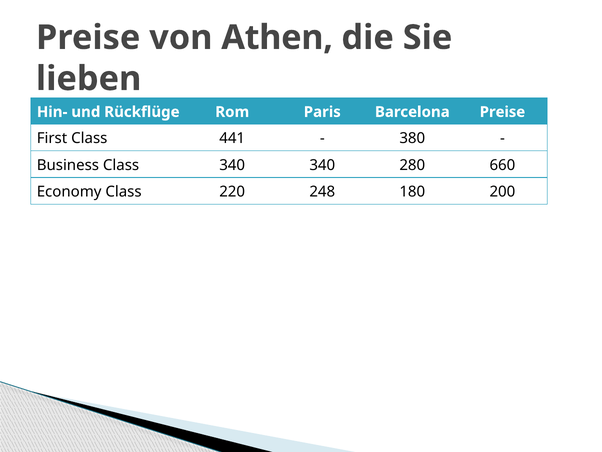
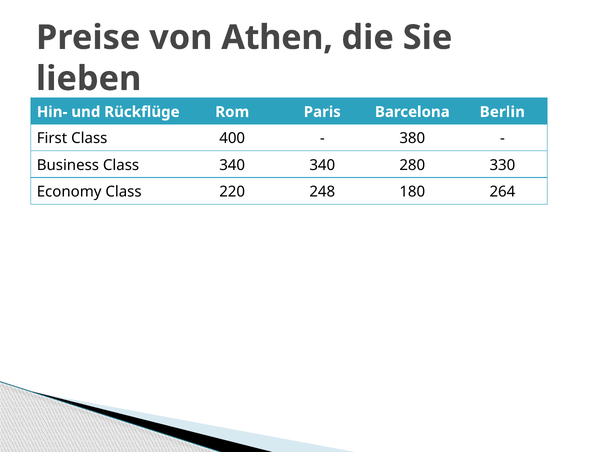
Barcelona Preise: Preise -> Berlin (502, 112)
441: 441 -> 400 (232, 138)
660: 660 -> 330 (502, 165)
200: 200 -> 264 (502, 191)
